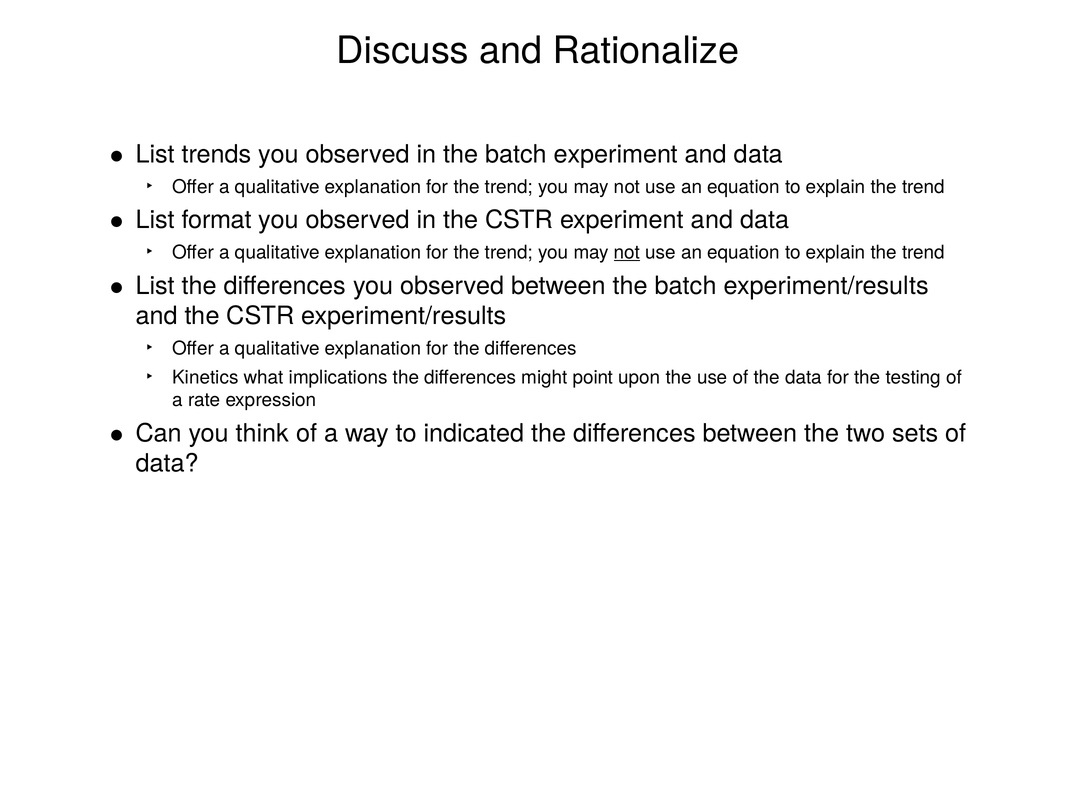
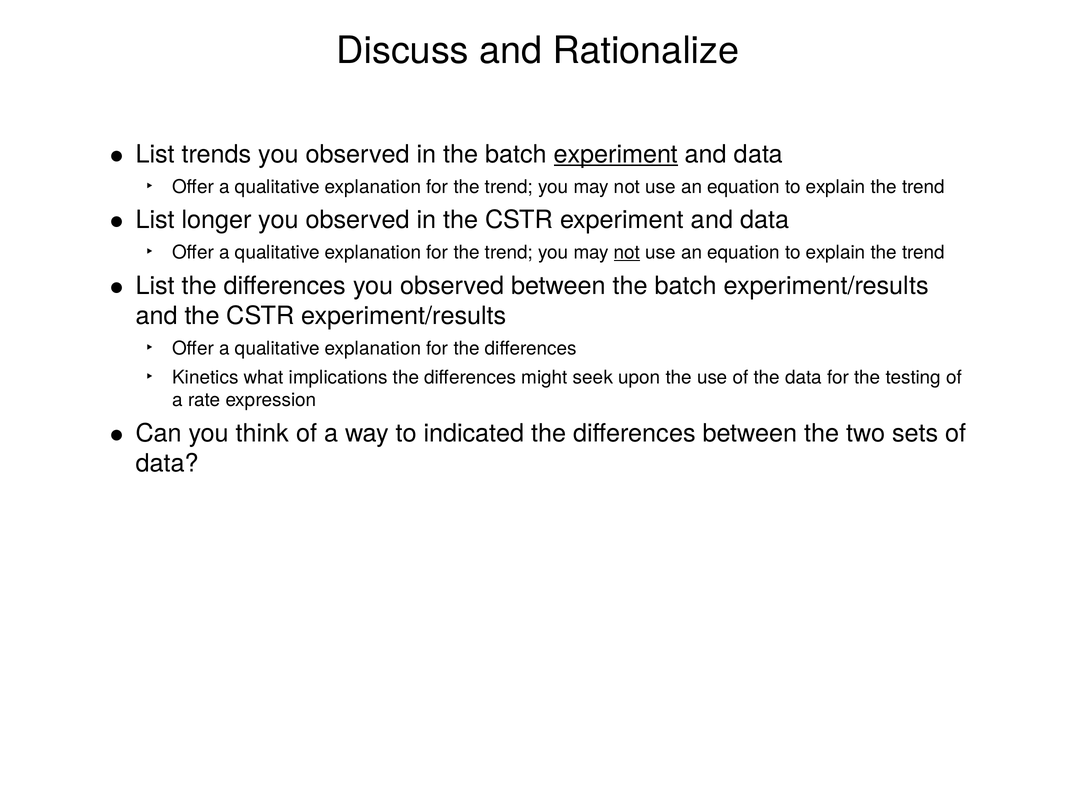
experiment underline: none -> present (616, 155)
format: format -> longer (217, 220)
point: point -> seek (593, 377)
